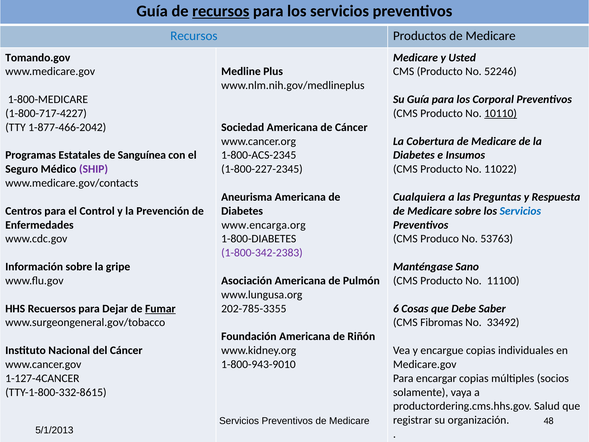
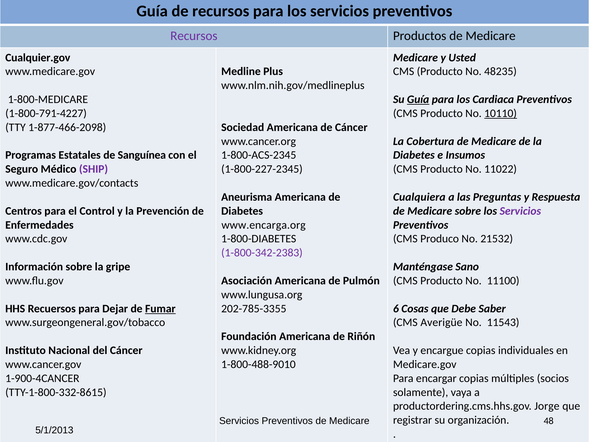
recursos underline: present -> none (221, 11)
Recursos colour: blue -> purple (194, 36)
Tomando.gov: Tomando.gov -> Cualquier.gov (38, 58)
52246: 52246 -> 48235 (501, 71)
Guía underline: none -> present (418, 99)
Corporal: Corporal -> Cardiaca (493, 99)
1-800-717-4227: 1-800-717-4227 -> 1-800-791-4227 (46, 113)
1-877-466-2042: 1-877-466-2042 -> 1-877-466-2098 (67, 127)
Servicios colour: blue -> purple (520, 211)
53763: 53763 -> 21532 (497, 239)
Fibromas: Fibromas -> Averigüe (441, 322)
33492: 33492 -> 11543 (503, 322)
1-800-943-9010: 1-800-943-9010 -> 1-800-488-9010 (258, 364)
1-127-4CANCER: 1-127-4CANCER -> 1-900-4CANCER (42, 378)
Salud: Salud -> Jorge (547, 406)
